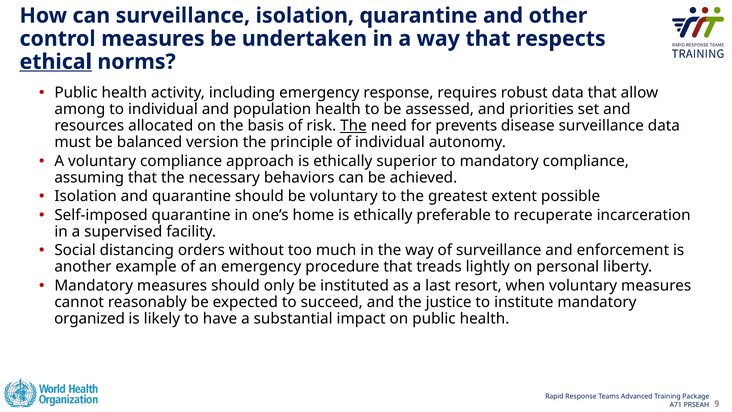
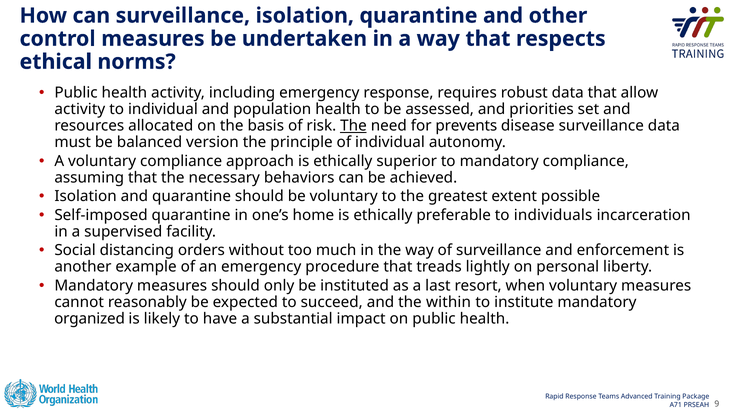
ethical underline: present -> none (56, 62)
among: among -> activity (80, 109)
recuperate: recuperate -> individuals (553, 215)
justice: justice -> within (449, 302)
